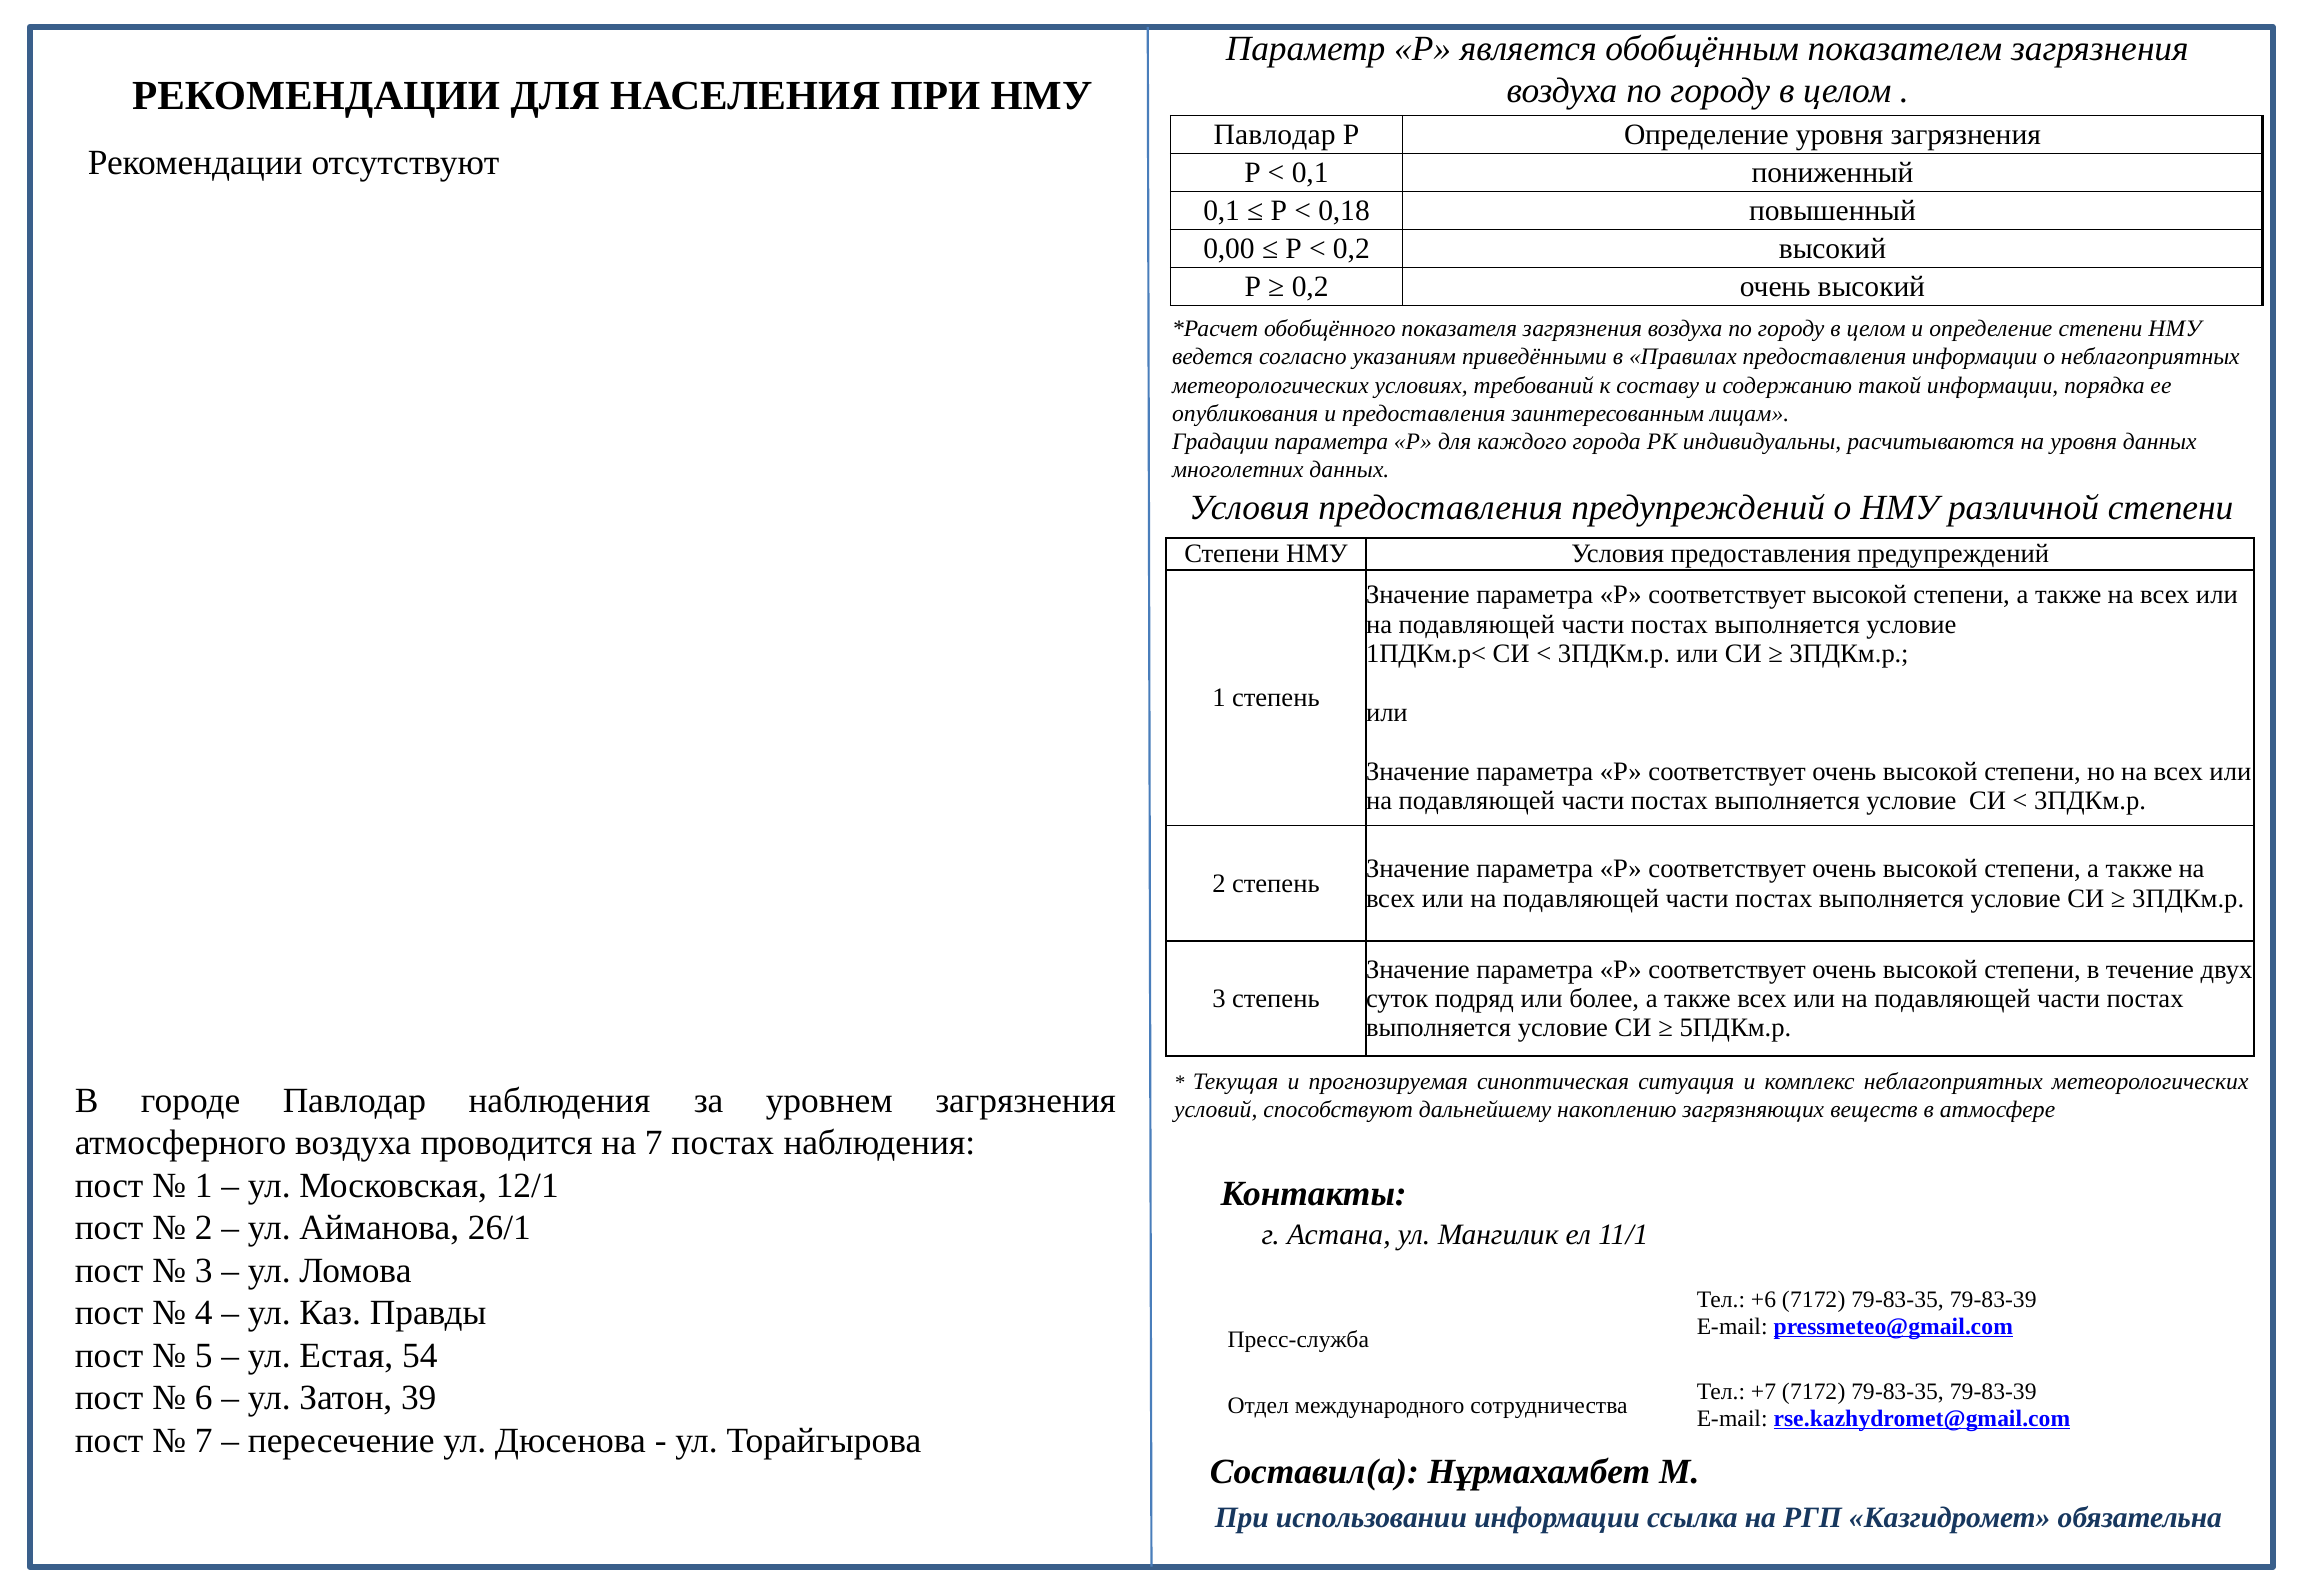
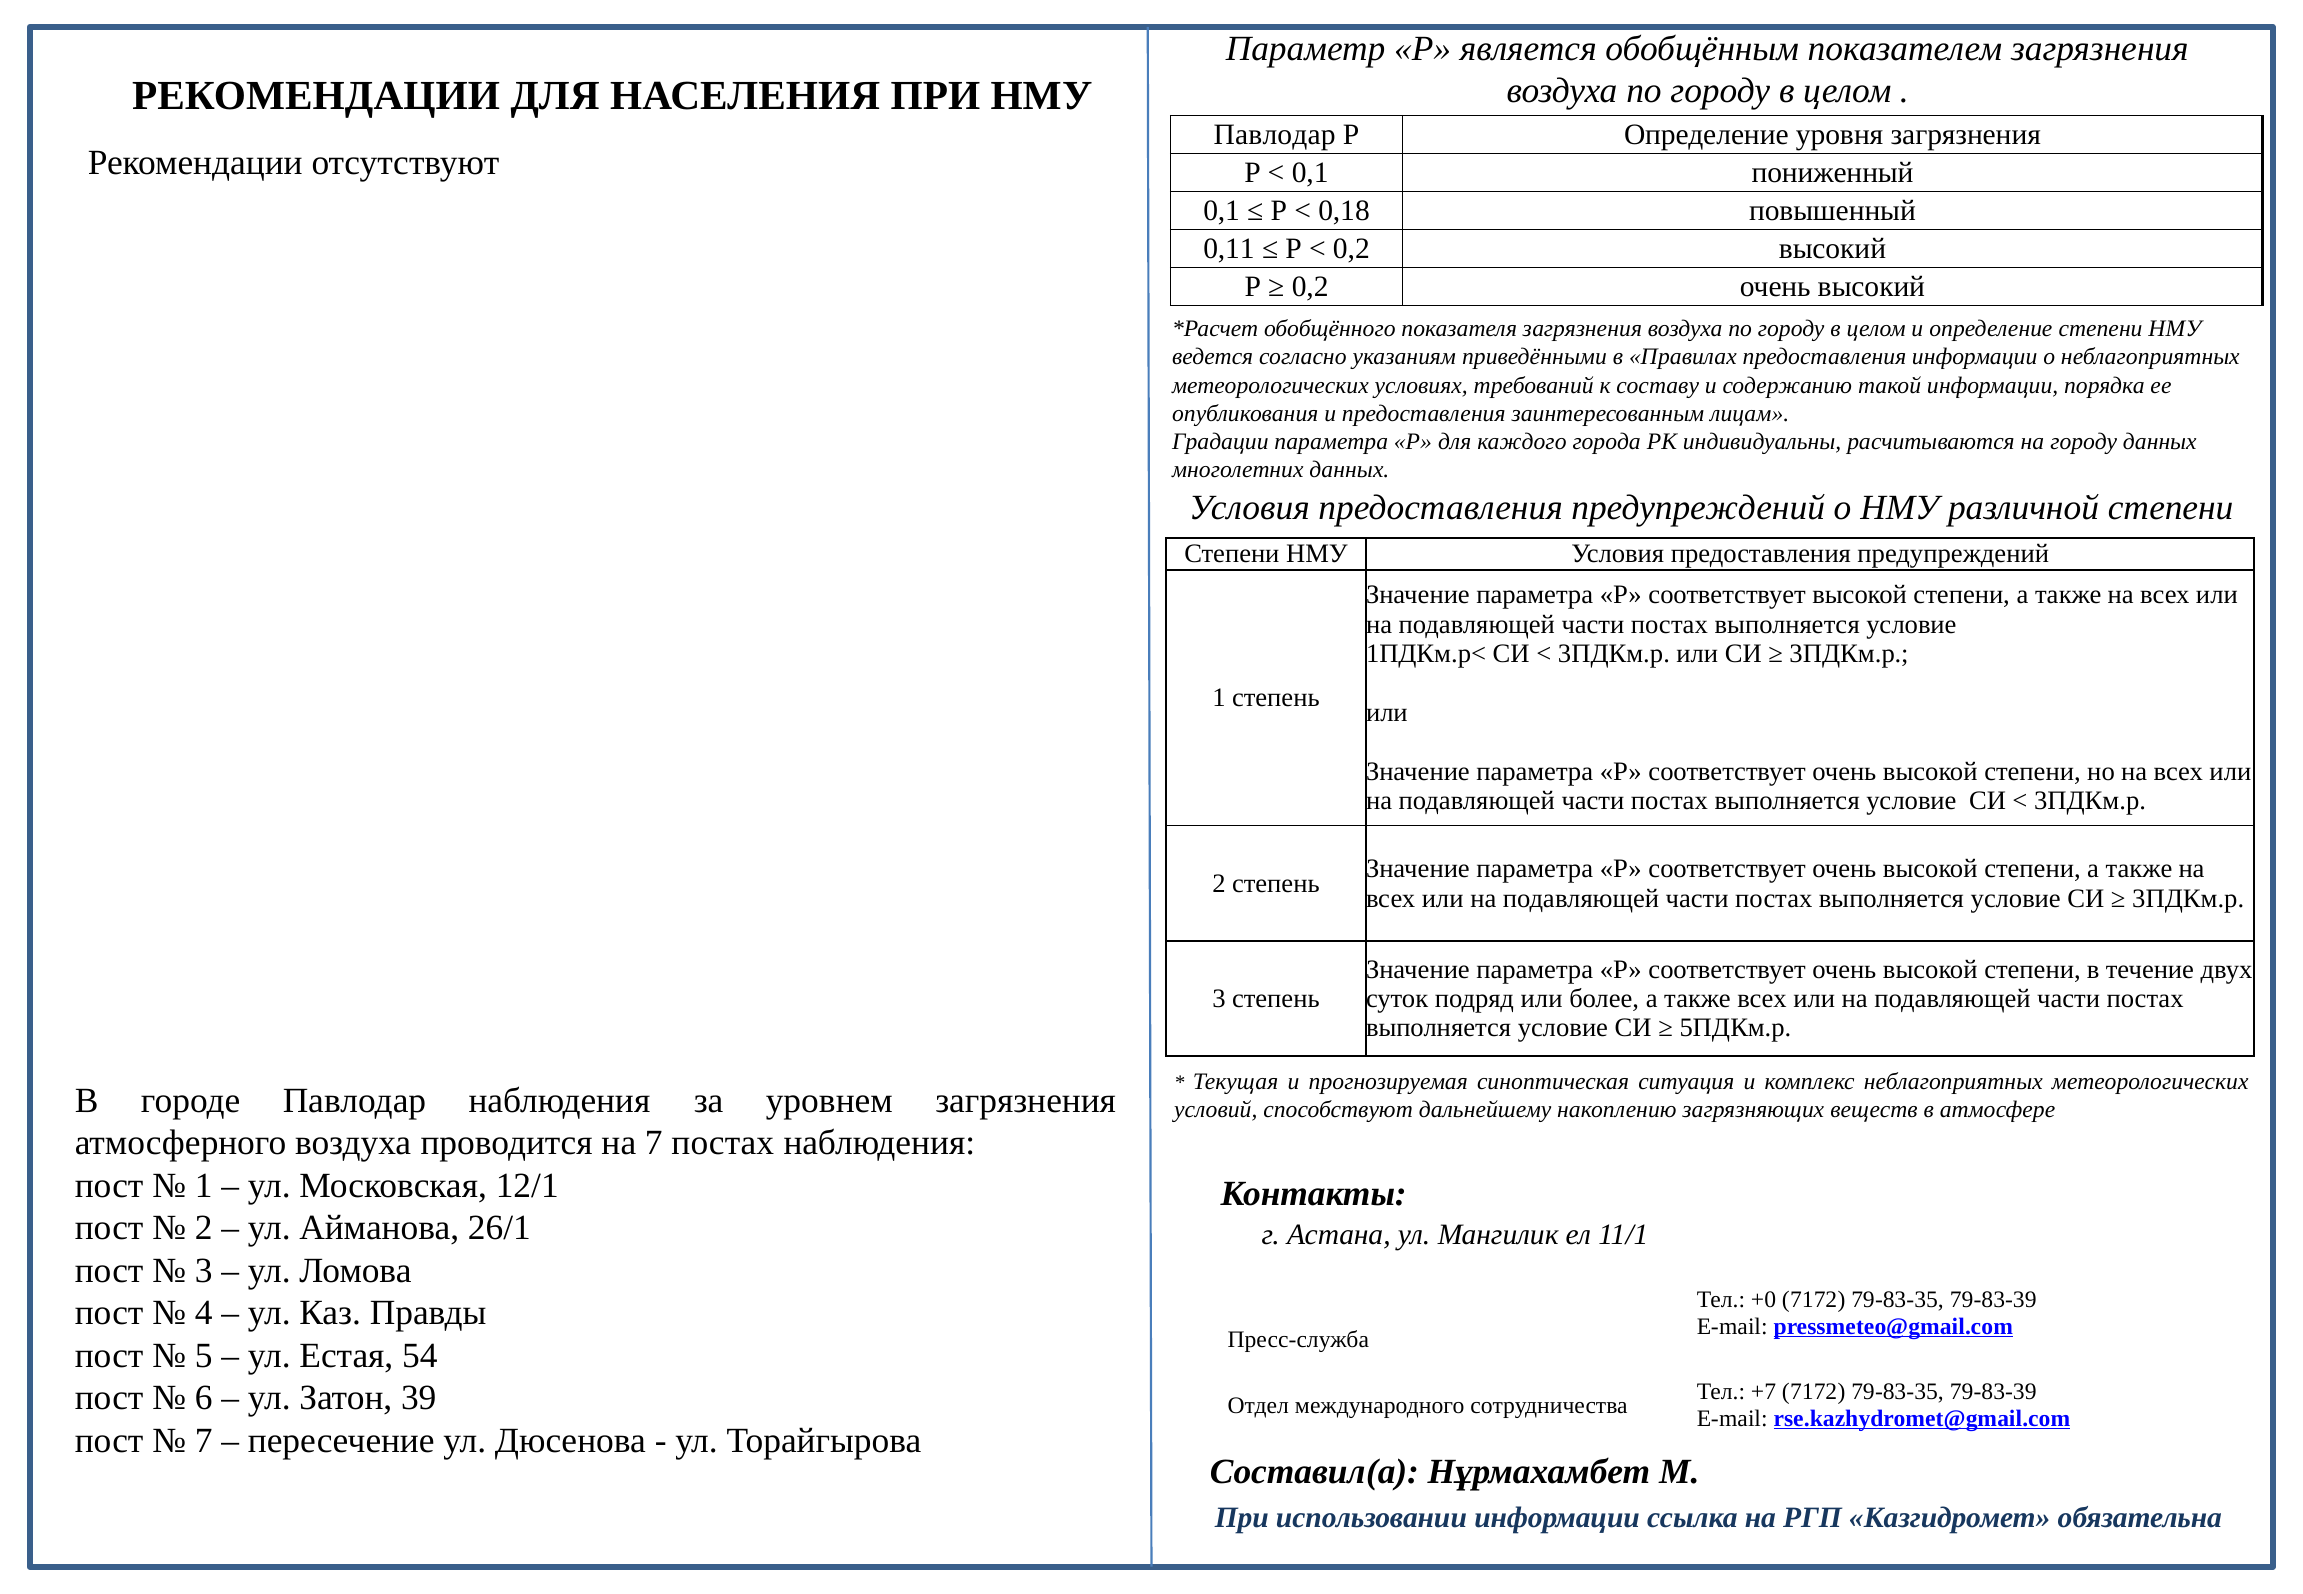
0,00: 0,00 -> 0,11 (1229, 248)
на уровня: уровня -> городу (2084, 442)
+6: +6 -> +0 (1763, 1300)
